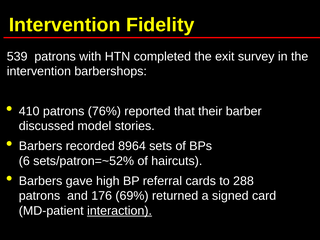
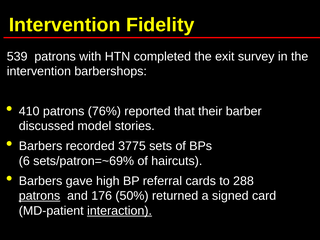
8964: 8964 -> 3775 (132, 146)
sets/patron=~52%: sets/patron=~52% -> sets/patron=~69% (84, 161)
patrons underline: none -> present (40, 196)
69%: 69% -> 50% (132, 196)
